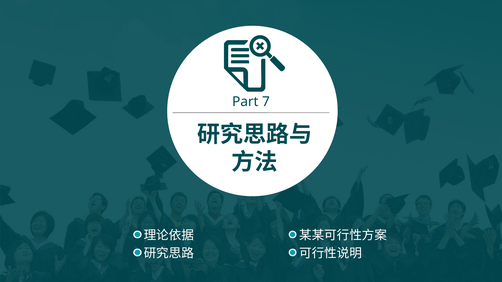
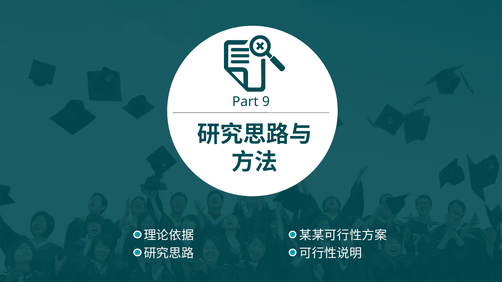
7: 7 -> 9 (266, 102)
